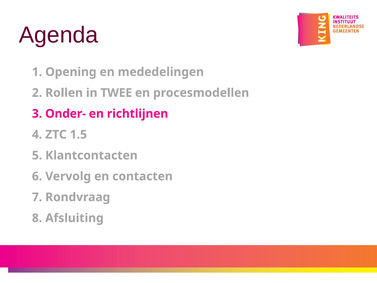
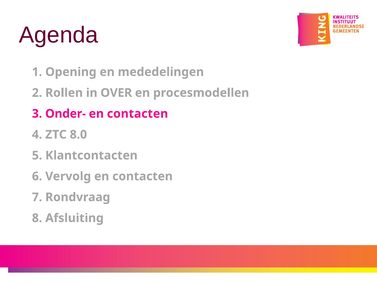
TWEE: TWEE -> OVER (116, 93)
richtlijnen: richtlijnen -> contacten (137, 114)
1.5: 1.5 -> 8.0 (78, 134)
